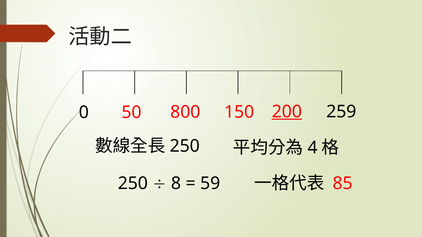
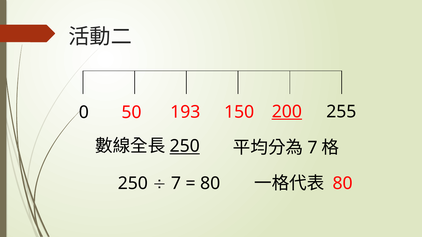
800: 800 -> 193 (185, 112)
259: 259 -> 255 (341, 112)
250 underline: none -> present (185, 146)
4: 4 -> 7 (312, 148)
85: 85 -> 80 (343, 184)
8: 8 -> 7 (176, 184)
59: 59 -> 80 (210, 184)
